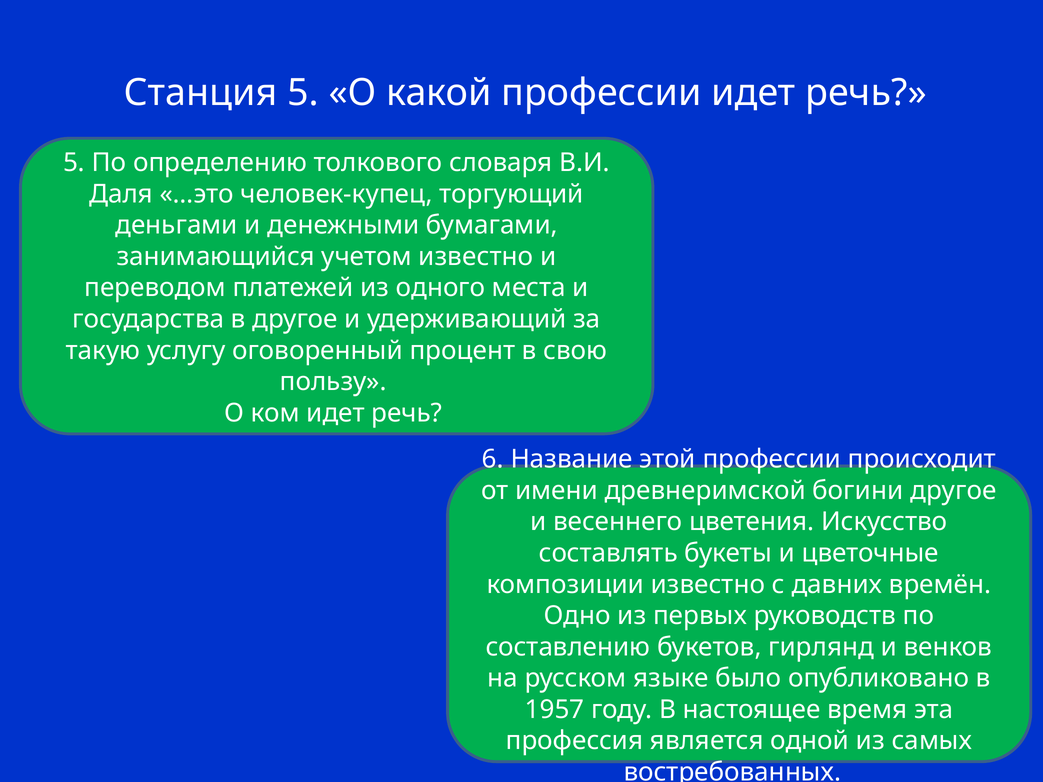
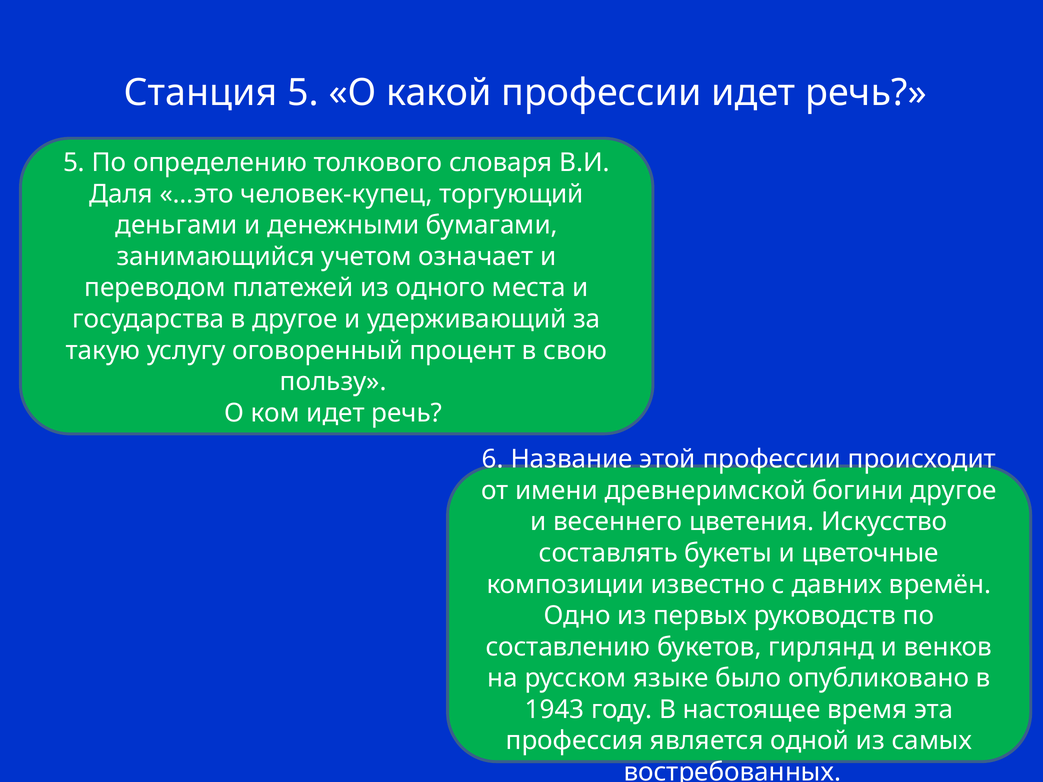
учетом известно: известно -> означает (476, 257)
1957: 1957 -> 1943 (555, 710)
